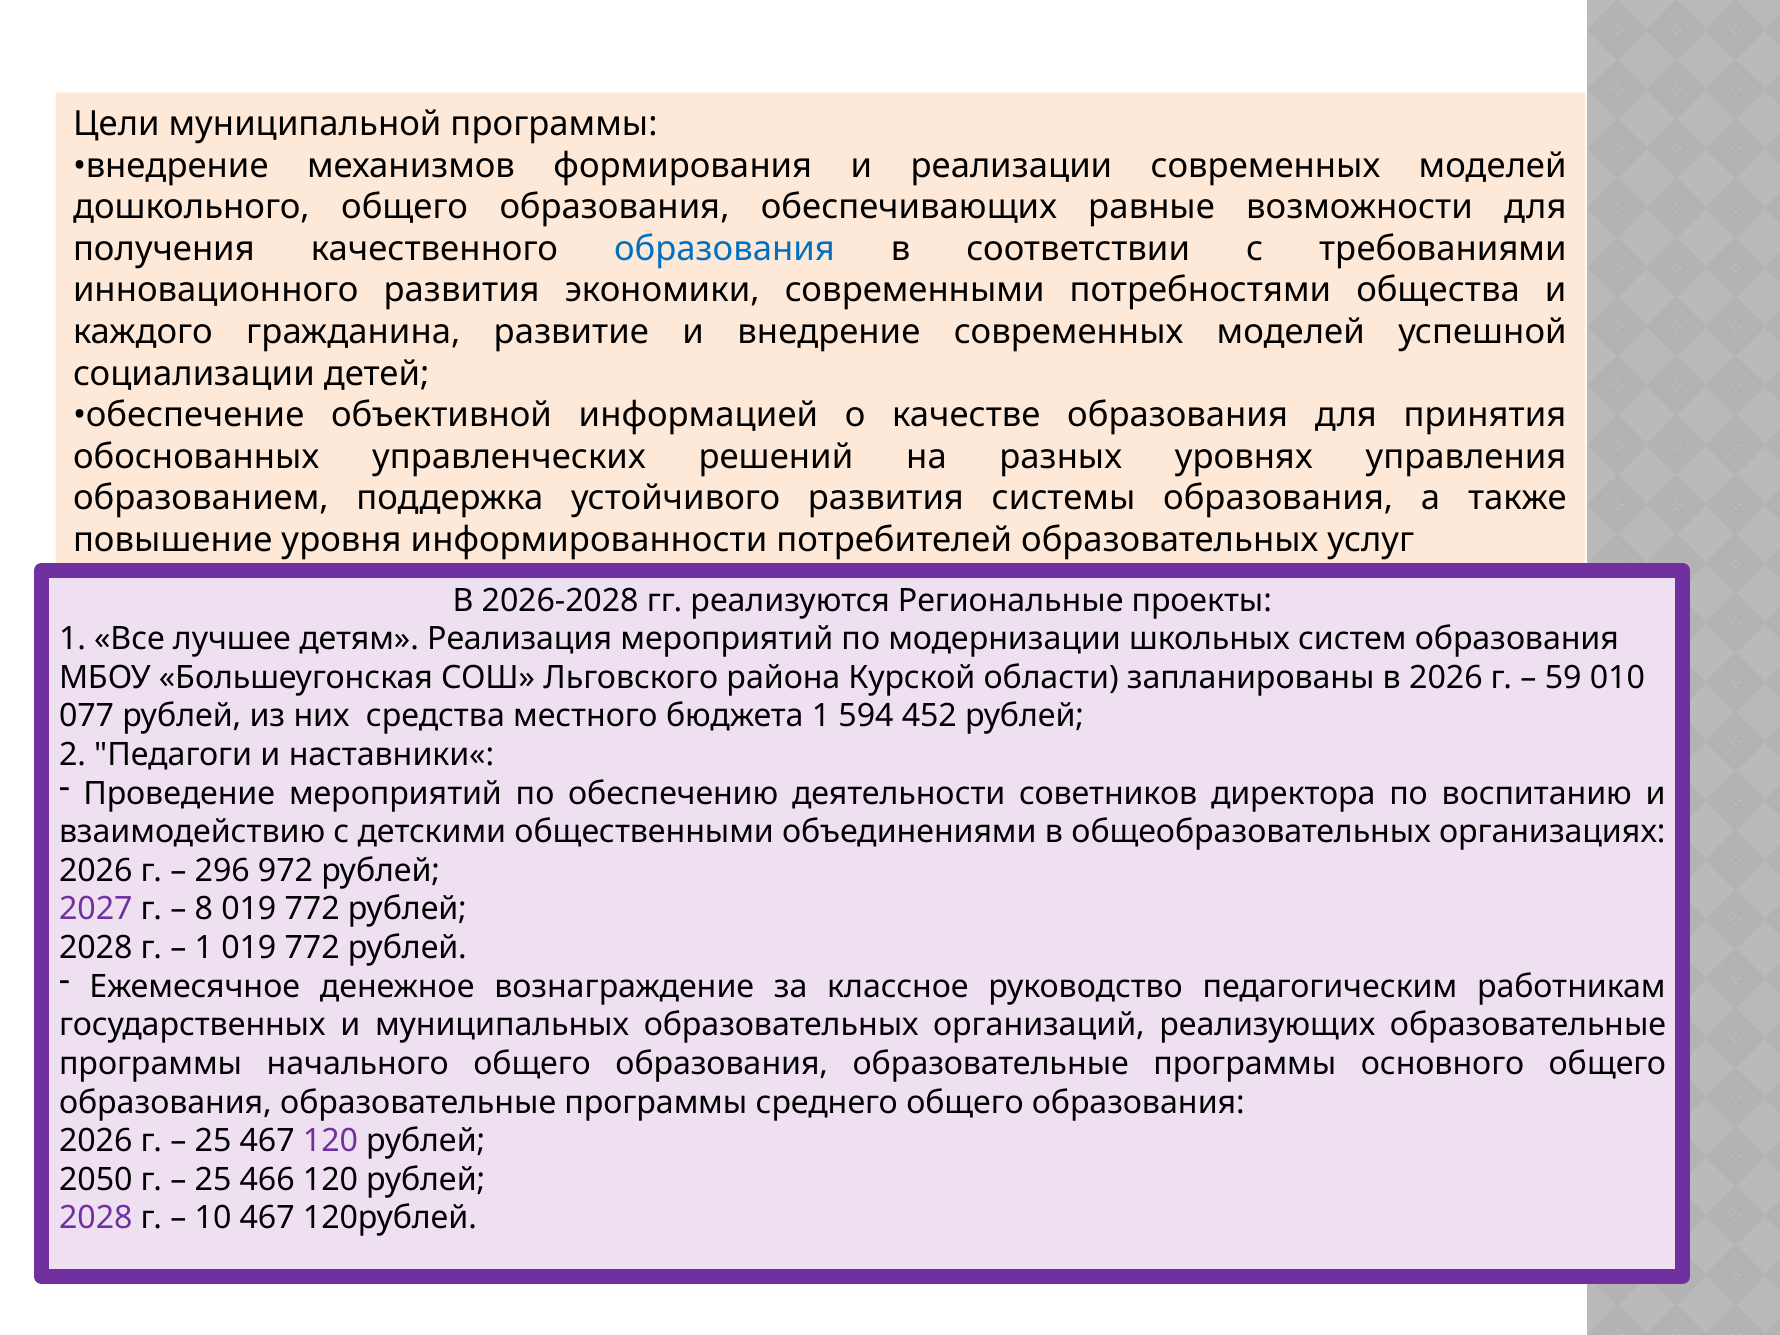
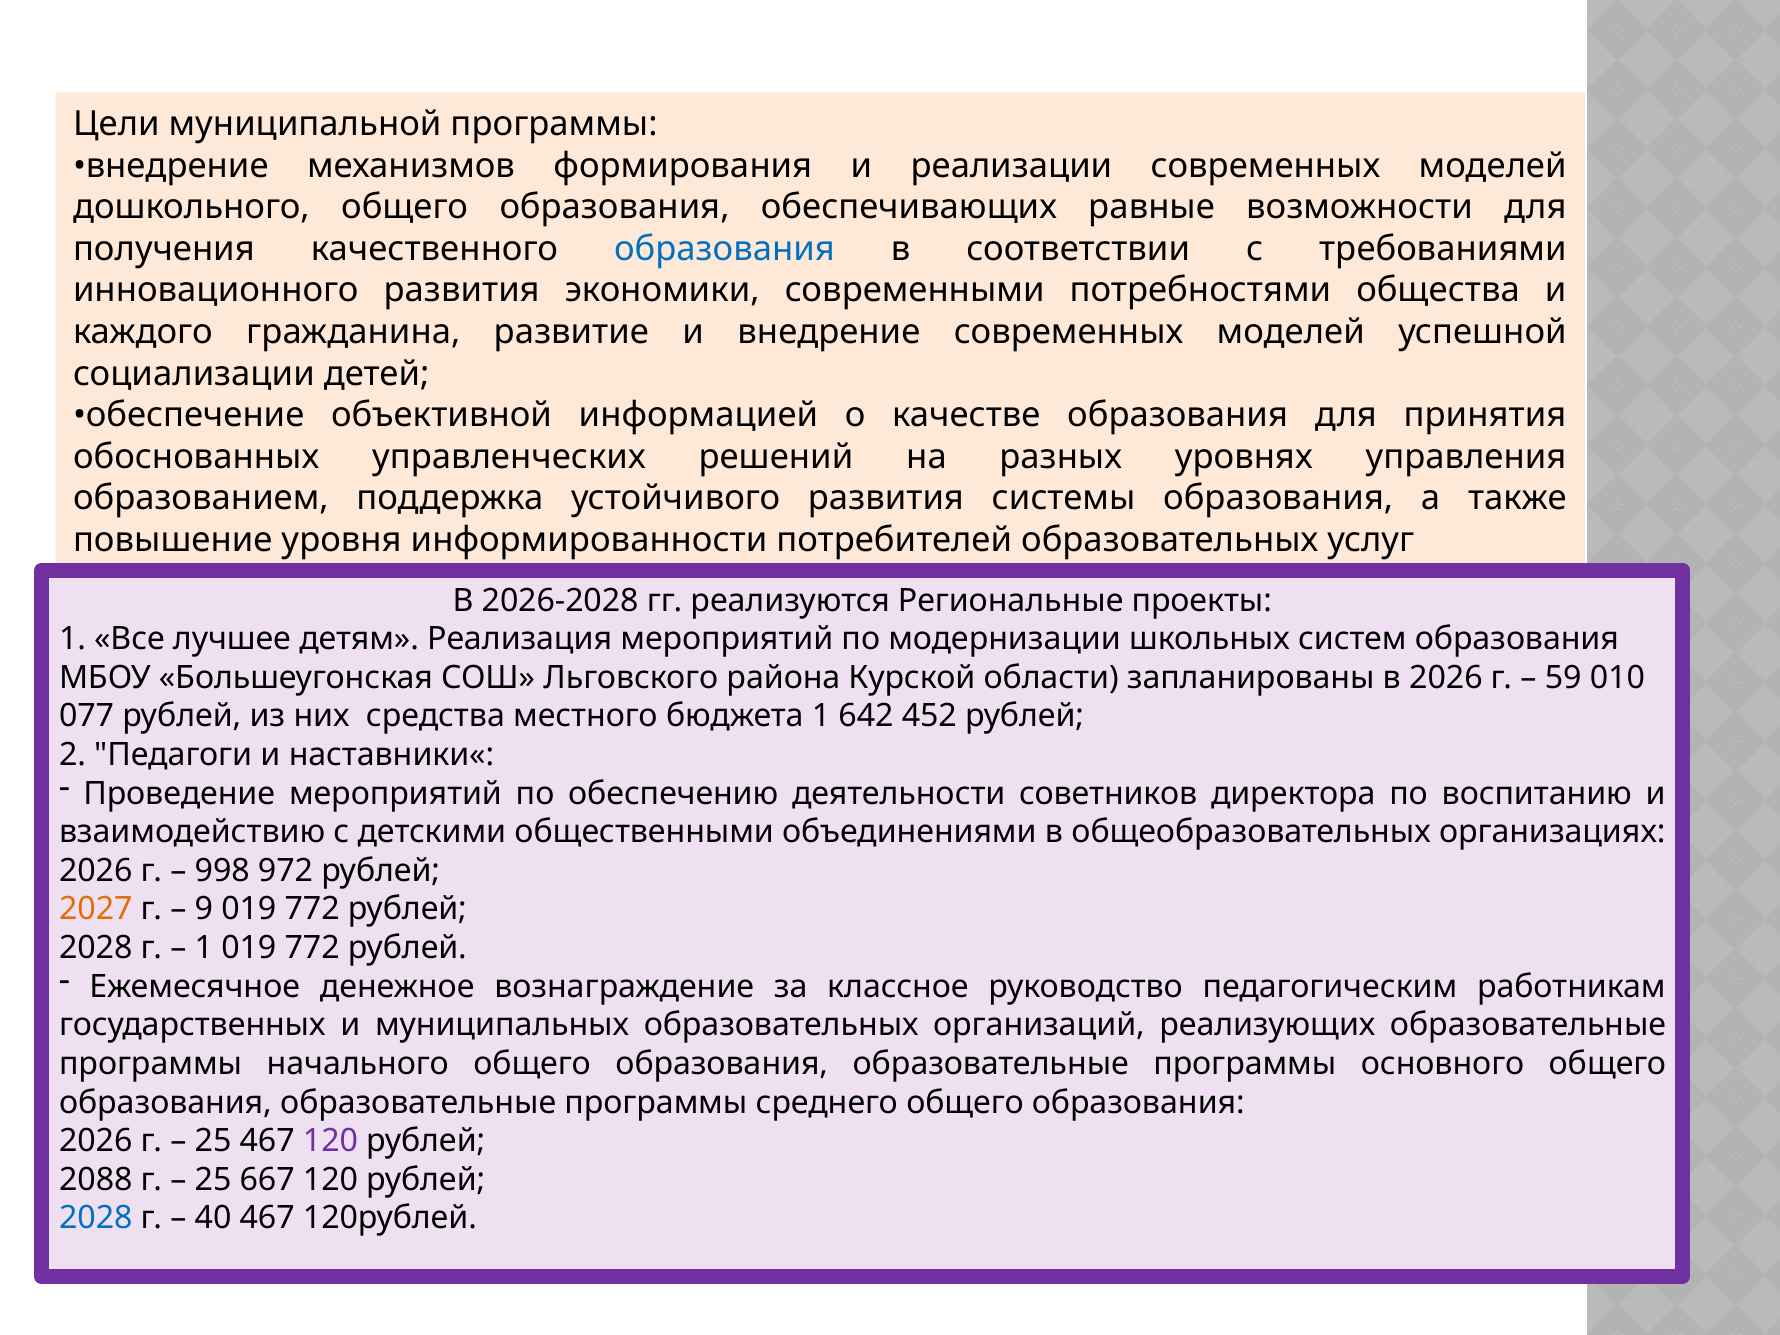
594: 594 -> 642 (866, 716)
296: 296 -> 998 (222, 871)
2027 colour: purple -> orange (96, 909)
8: 8 -> 9 (204, 909)
2050: 2050 -> 2088 (96, 1180)
466: 466 -> 667 (267, 1180)
2028 colour: purple -> blue (96, 1218)
10: 10 -> 40 (213, 1218)
